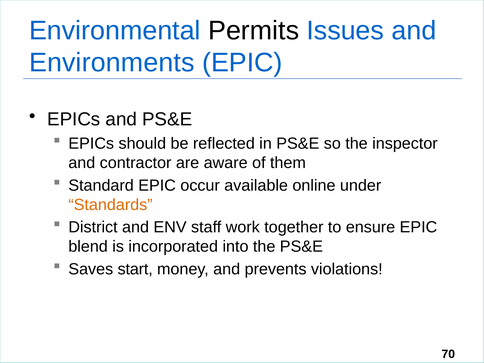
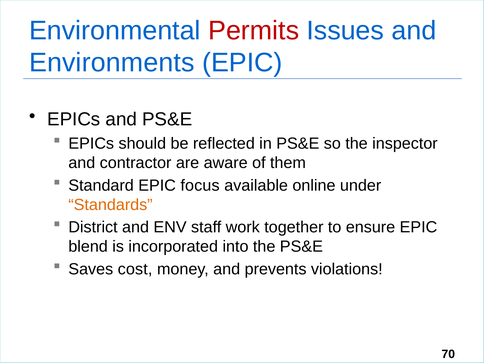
Permits colour: black -> red (254, 31)
occur: occur -> focus (200, 185)
start: start -> cost (135, 269)
